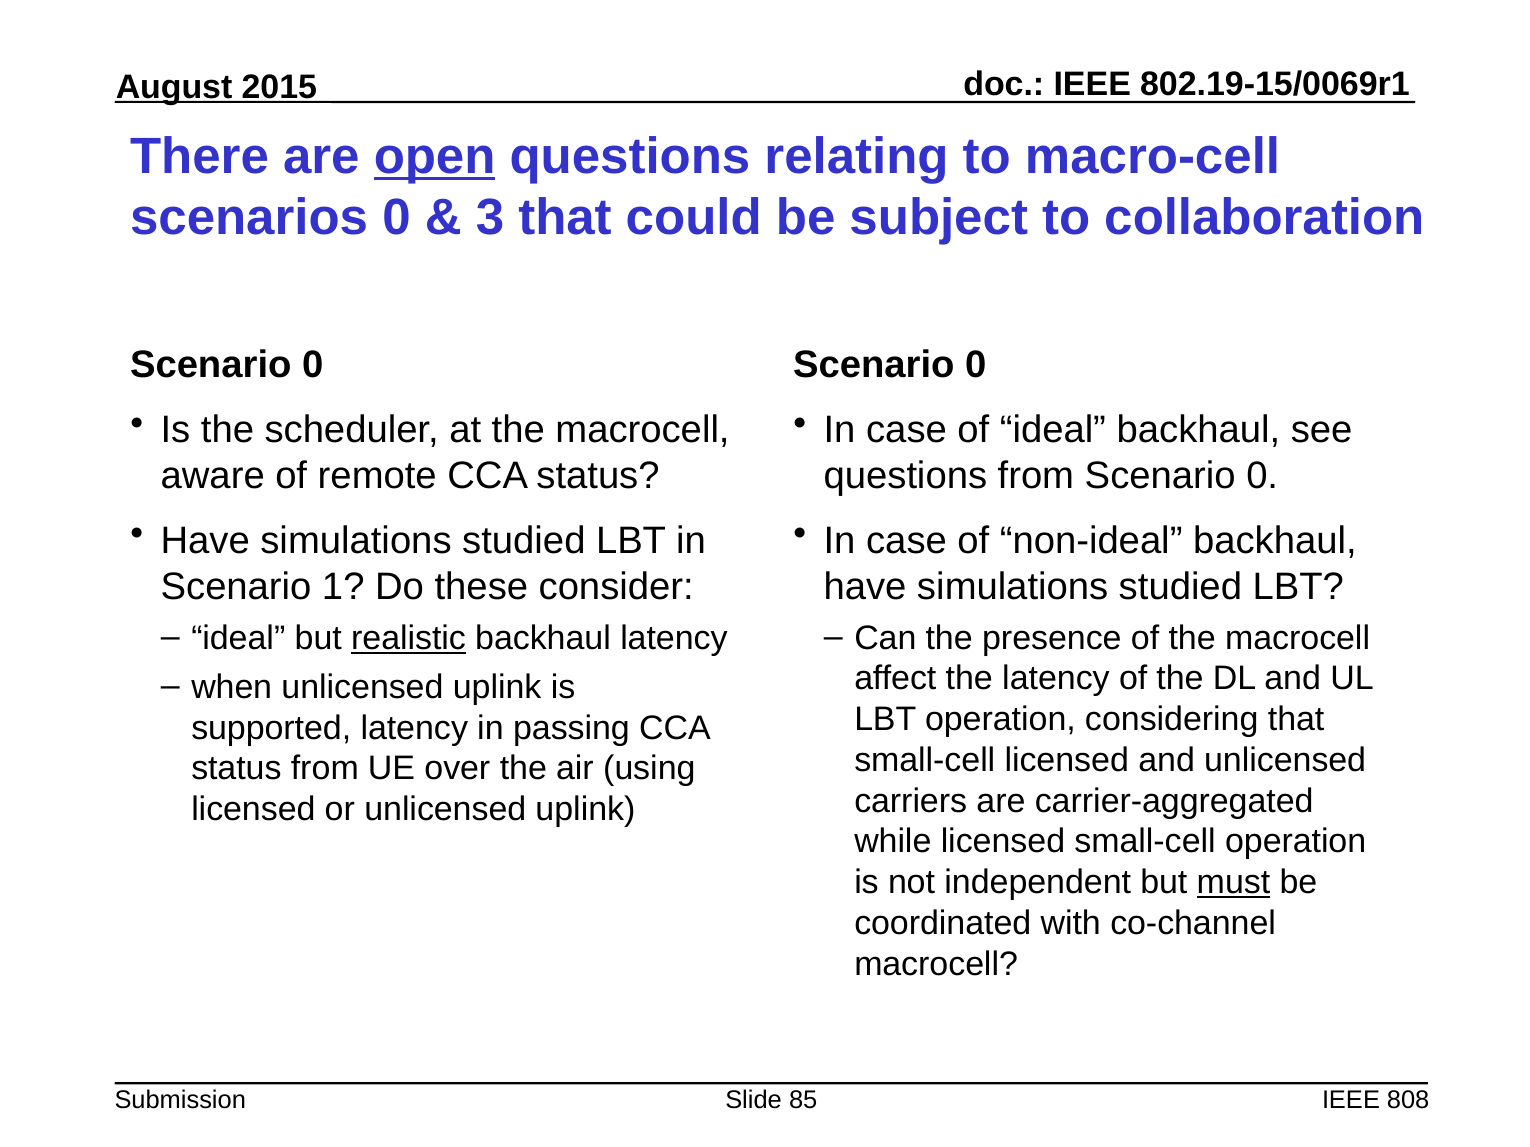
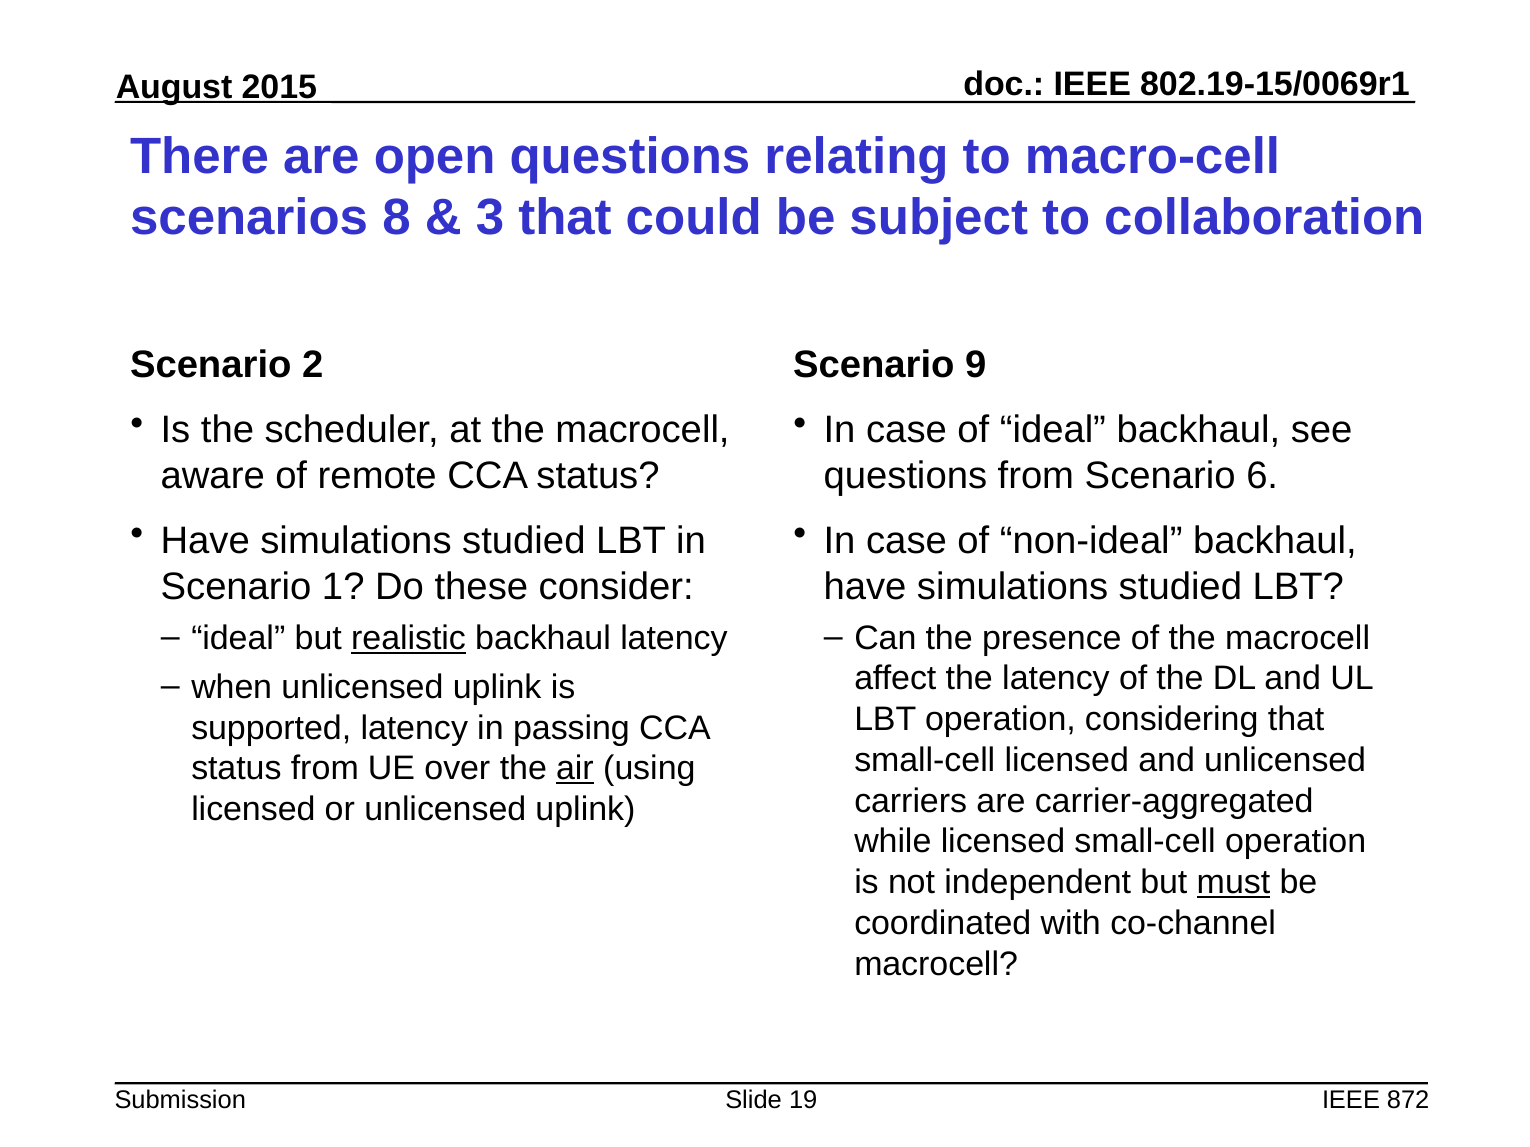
open underline: present -> none (435, 157)
scenarios 0: 0 -> 8 (396, 218)
0: 0 -> 2 (313, 365)
0: 0 -> 9 (976, 365)
from Scenario 0: 0 -> 6 (1262, 476)
air underline: none -> present (575, 769)
85: 85 -> 19 (803, 1101)
808: 808 -> 872 (1408, 1101)
